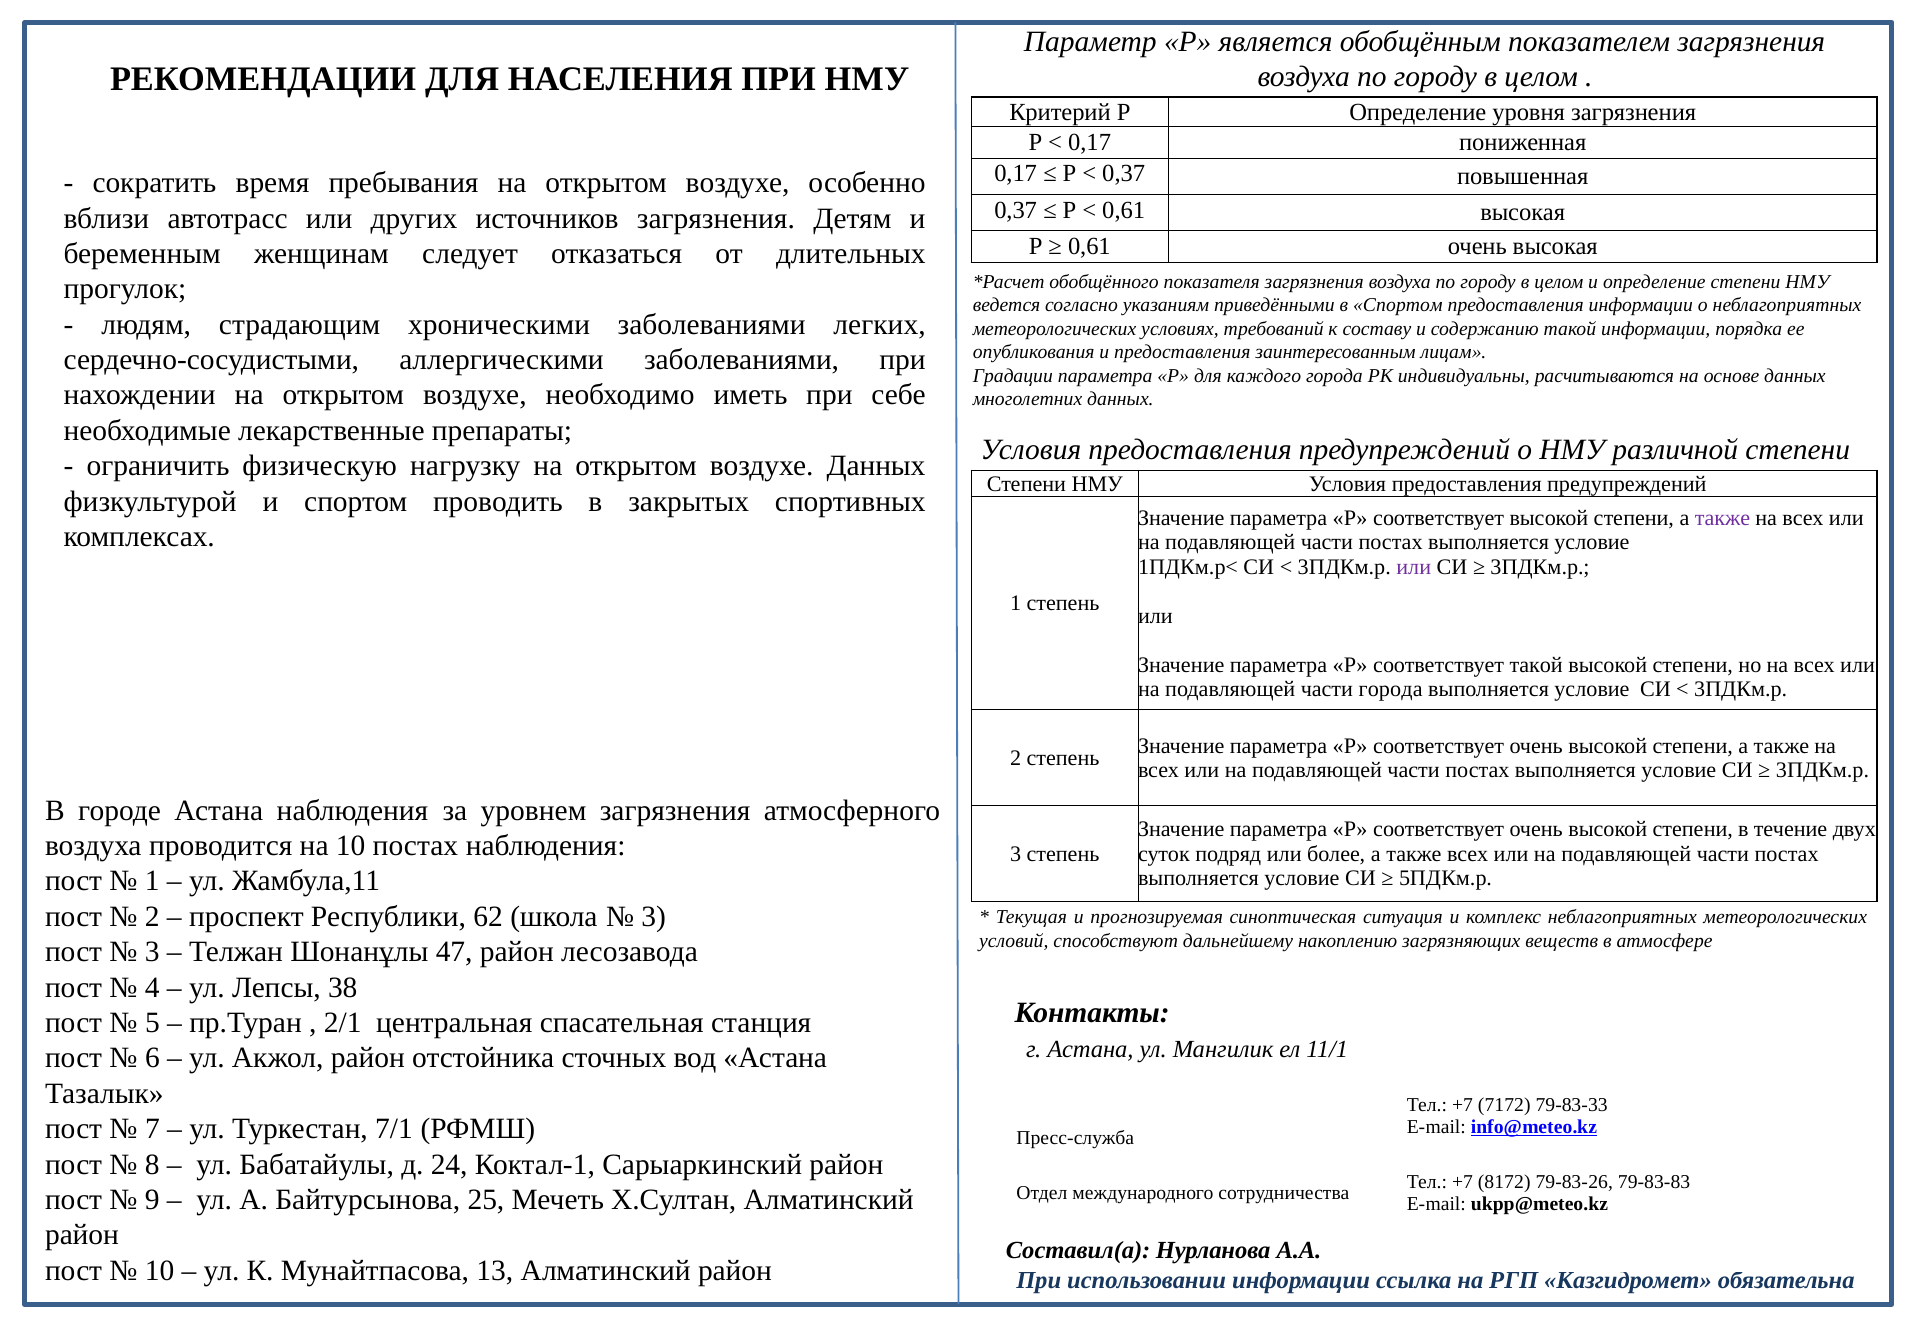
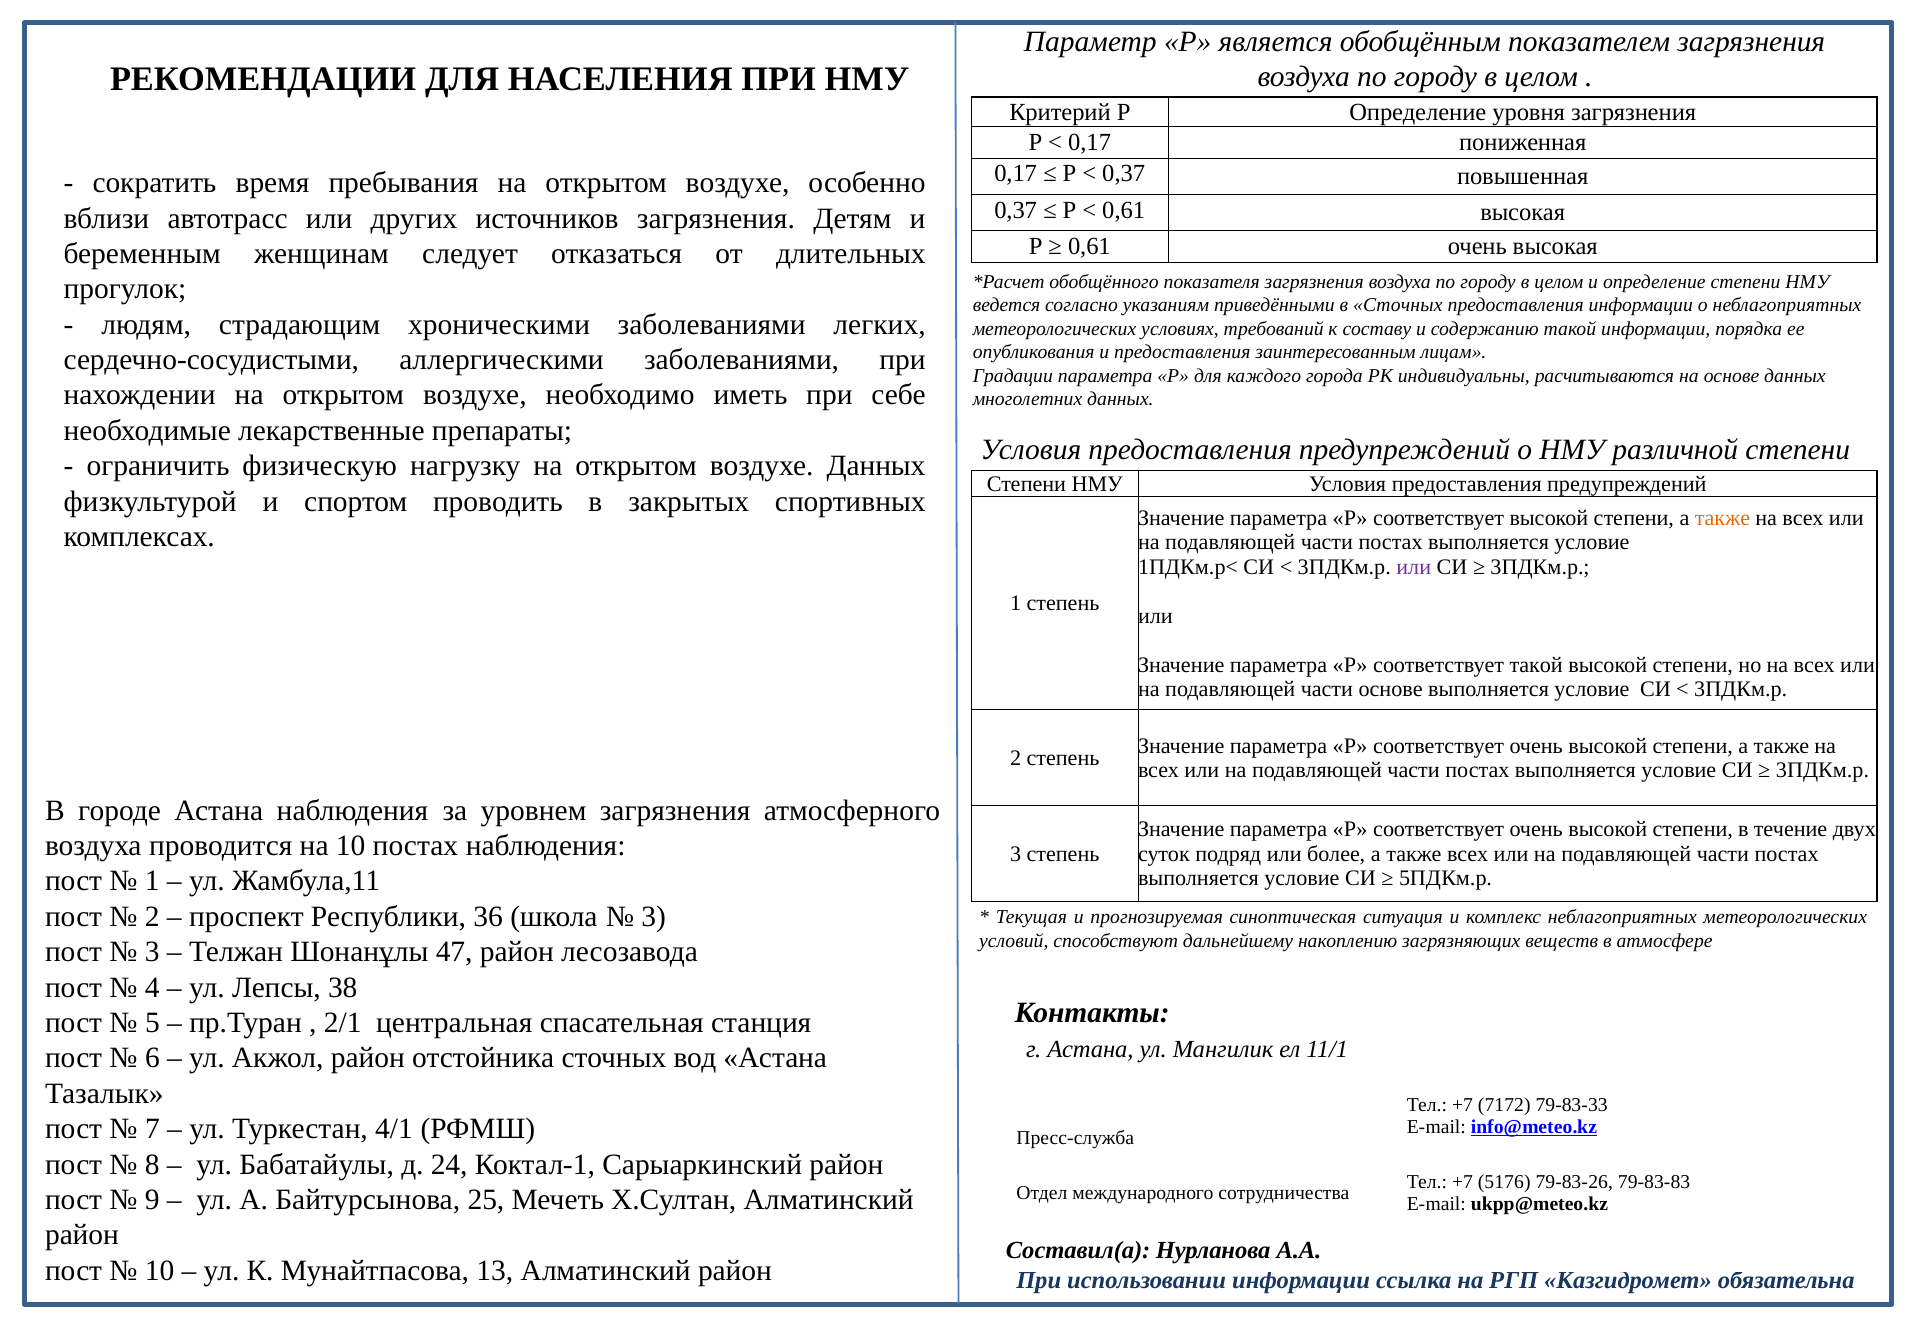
в Спортом: Спортом -> Сточных (1398, 305)
также colour: purple -> orange (1723, 518)
части города: города -> основе (1391, 689)
62: 62 -> 36 (488, 917)
7/1: 7/1 -> 4/1 (394, 1129)
8172: 8172 -> 5176 (1504, 1182)
